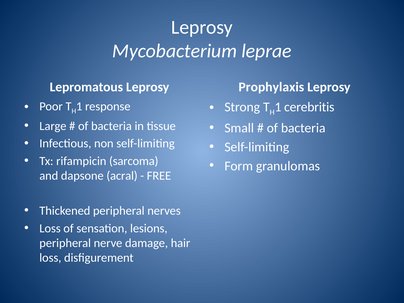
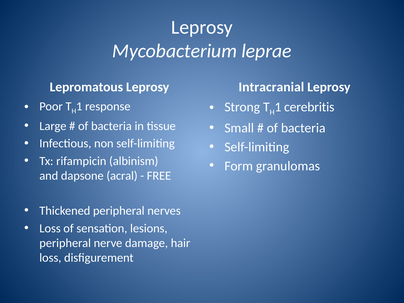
Prophylaxis: Prophylaxis -> Intracranial (271, 87)
sarcoma: sarcoma -> albinism (134, 161)
